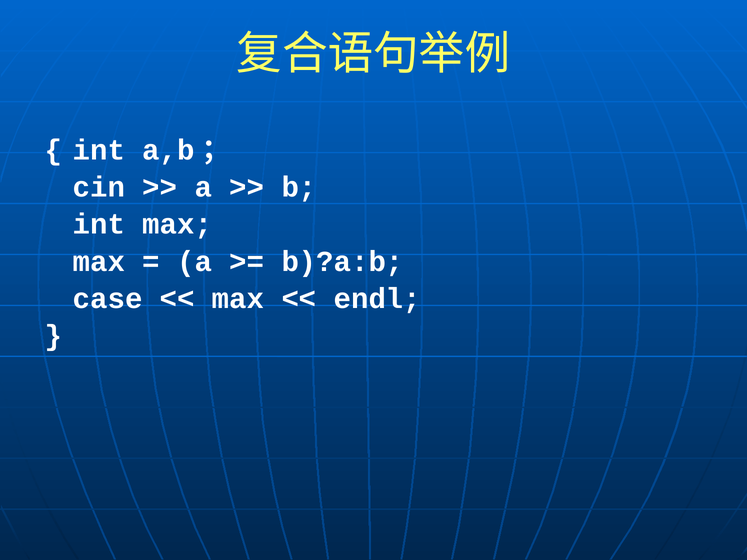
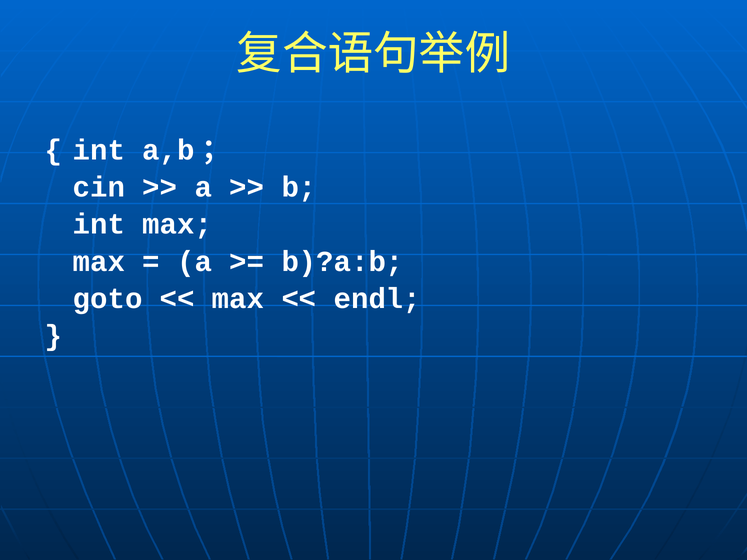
case: case -> goto (108, 299)
